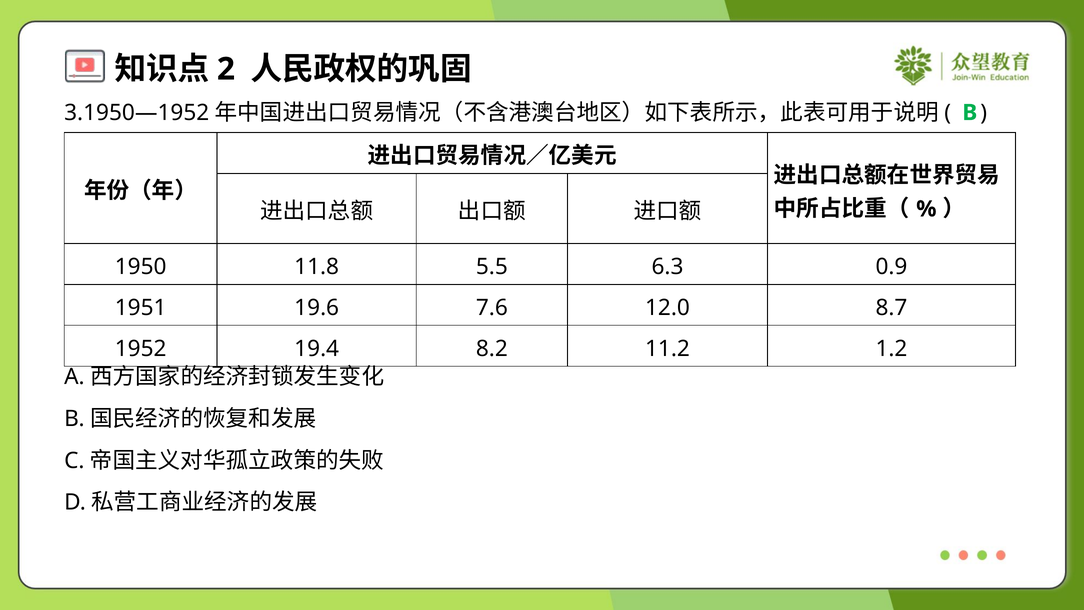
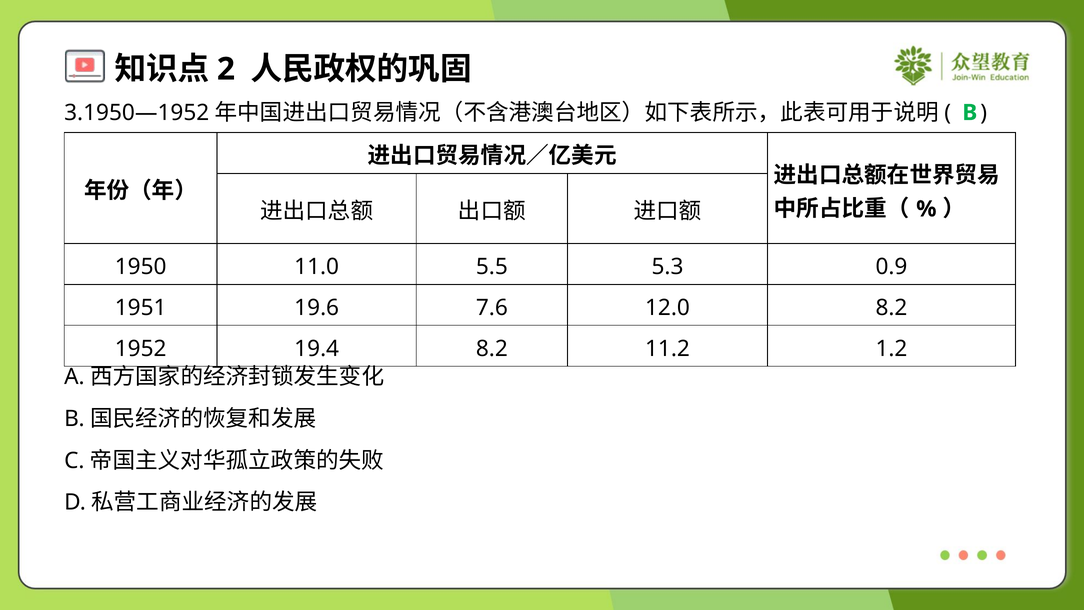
11.8: 11.8 -> 11.0 (317, 267)
6.3: 6.3 -> 5.3 (667, 267)
12.0 8.7: 8.7 -> 8.2 (891, 308)
